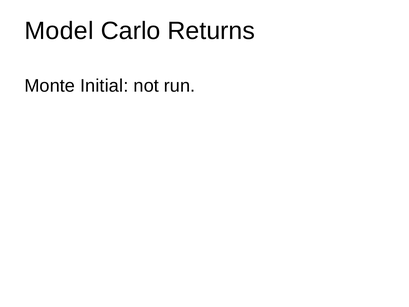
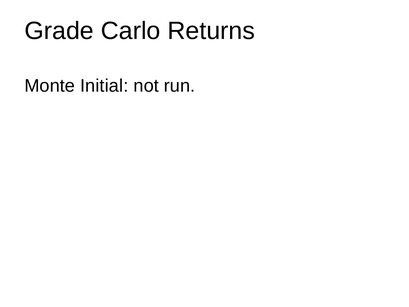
Model: Model -> Grade (59, 31)
